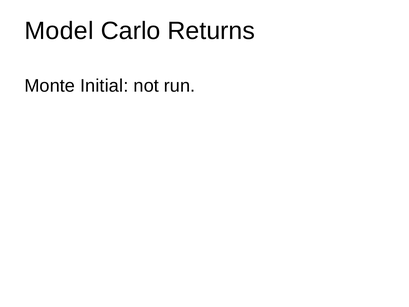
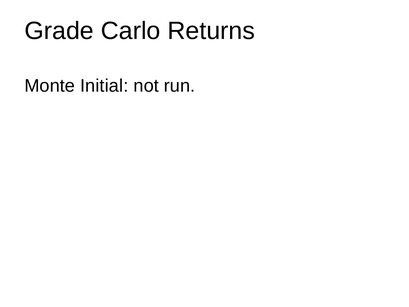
Model: Model -> Grade (59, 31)
